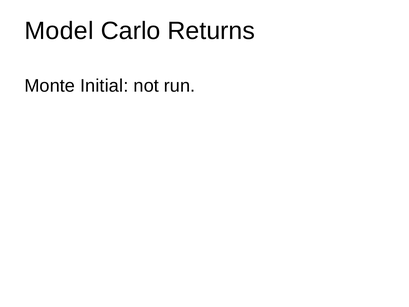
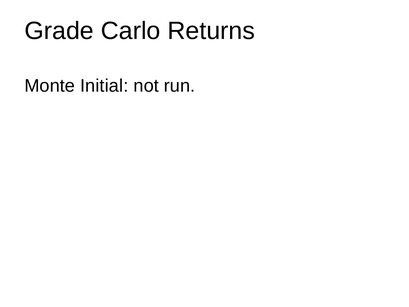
Model: Model -> Grade (59, 31)
